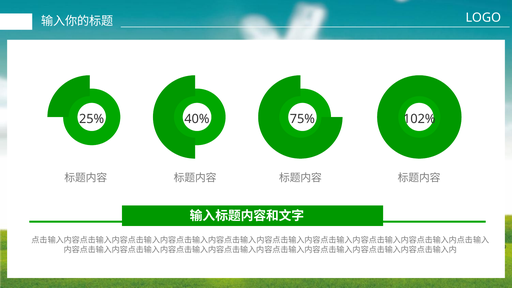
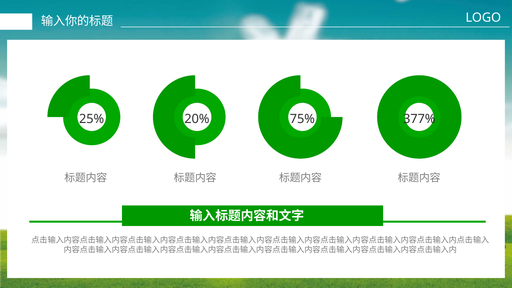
40%: 40% -> 20% (197, 119)
102%: 102% -> 377% (419, 119)
